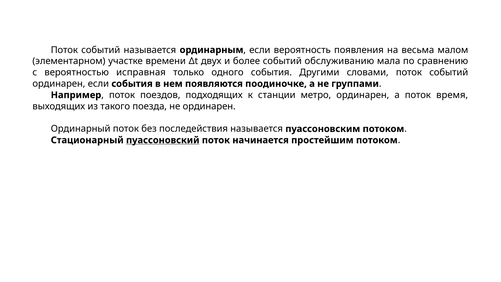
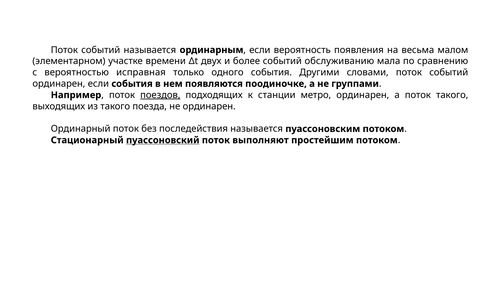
поездов underline: none -> present (160, 95)
поток время: время -> такого (452, 95)
начинается: начинается -> выполняют (261, 140)
